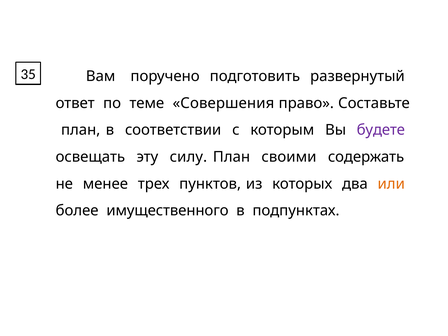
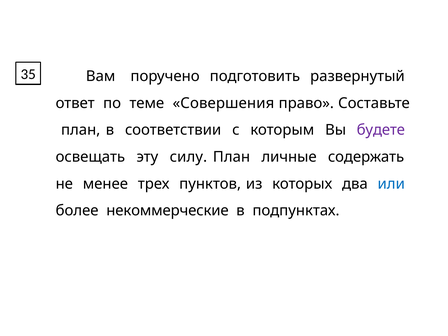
своими: своими -> личные (289, 157)
или colour: orange -> blue (391, 184)
имущественного: имущественного -> некоммерческие (167, 211)
